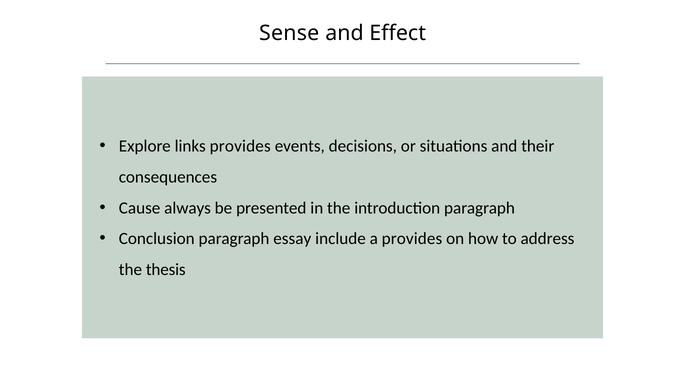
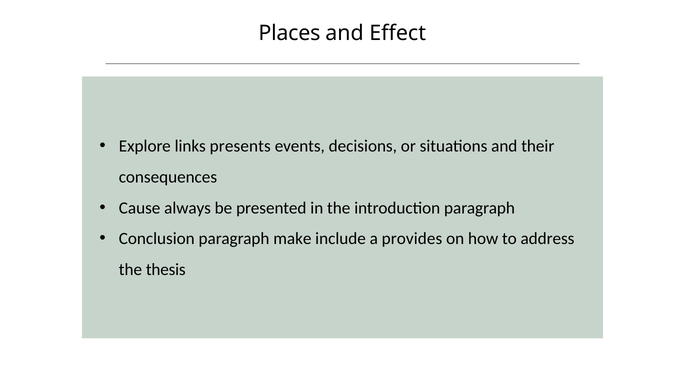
Sense: Sense -> Places (289, 33)
links provides: provides -> presents (240, 146)
essay: essay -> make (292, 239)
